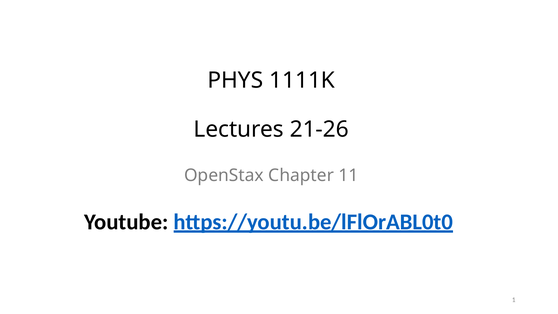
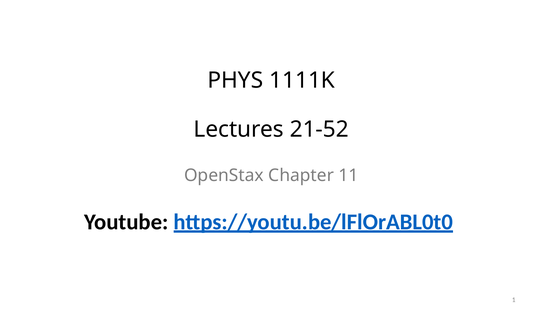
21-26: 21-26 -> 21-52 (319, 129)
